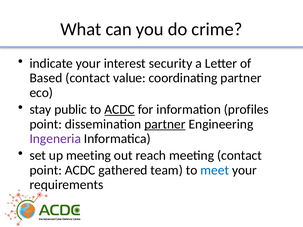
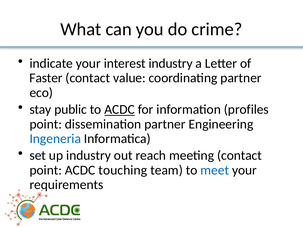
interest security: security -> industry (171, 64)
Based: Based -> Faster (46, 78)
partner underline: present -> none (165, 124)
Ingeneria colour: purple -> blue (55, 139)
up meeting: meeting -> industry (89, 156)
gathered: gathered -> touching (123, 170)
